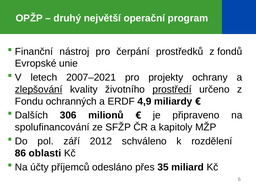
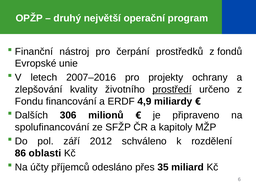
2007–2021: 2007–2021 -> 2007–2016 (91, 77)
zlepšování underline: present -> none (39, 89)
ochranných: ochranných -> financování (71, 101)
